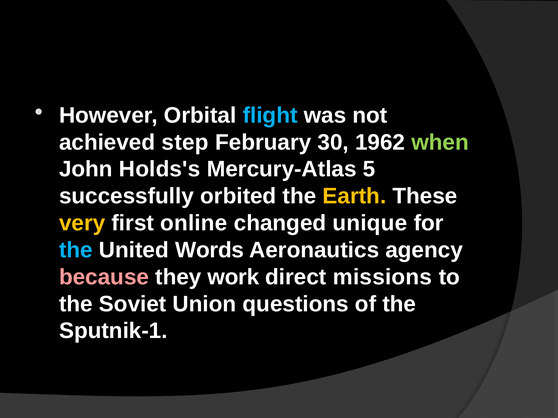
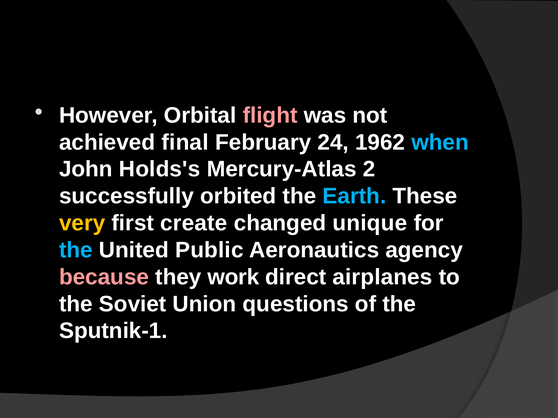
flight colour: light blue -> pink (270, 115)
step: step -> final (185, 142)
30: 30 -> 24 (333, 142)
when colour: light green -> light blue (440, 142)
5: 5 -> 2 (369, 169)
Earth colour: yellow -> light blue (354, 196)
online: online -> create (194, 223)
Words: Words -> Public (209, 250)
missions: missions -> airplanes (382, 277)
